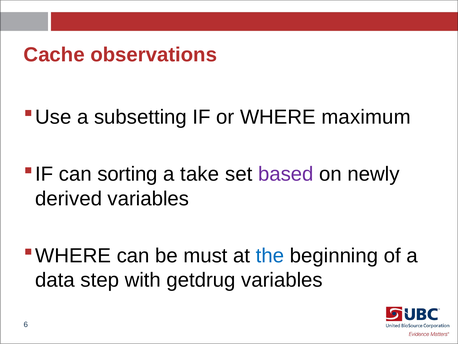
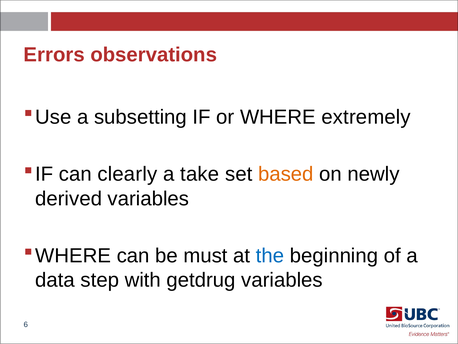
Cache: Cache -> Errors (54, 55)
maximum: maximum -> extremely (366, 117)
sorting: sorting -> clearly (127, 174)
based colour: purple -> orange (286, 174)
